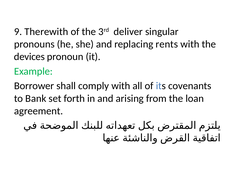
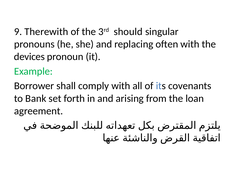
deliver: deliver -> should (128, 32)
rents: rents -> often (167, 44)
